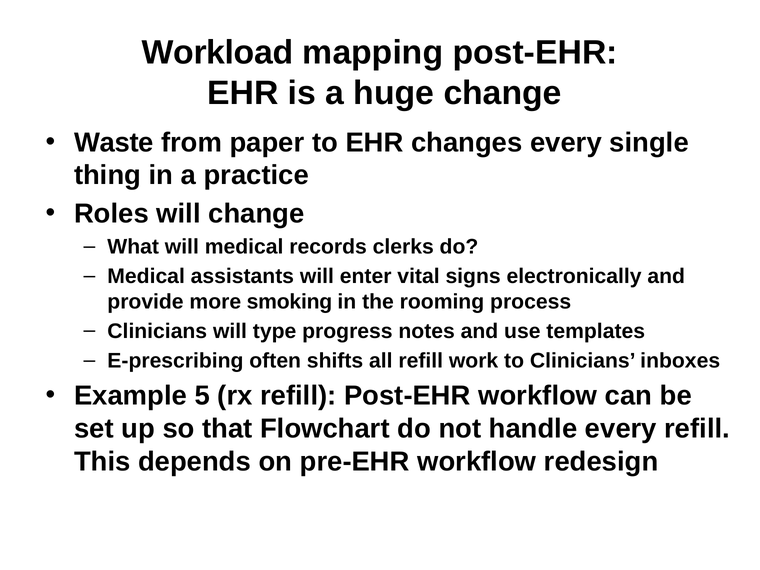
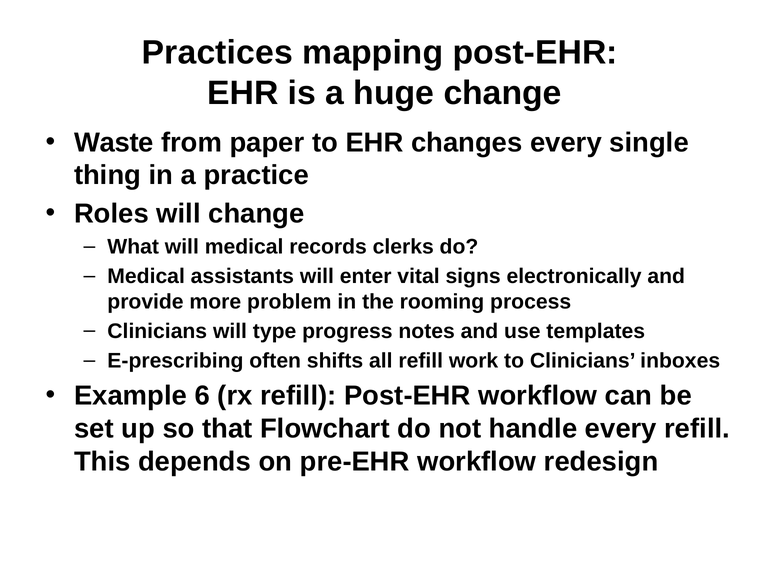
Workload: Workload -> Practices (217, 52)
smoking: smoking -> problem (289, 302)
5: 5 -> 6 (202, 396)
